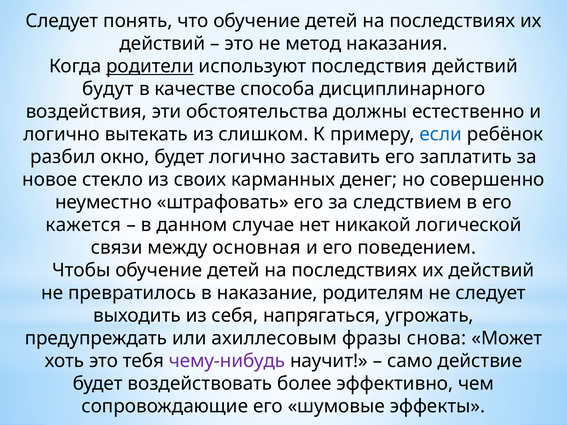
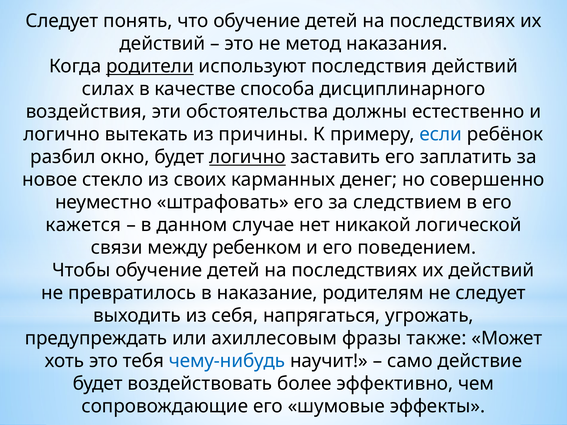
будут: будут -> силах (108, 89)
слишком: слишком -> причины (263, 134)
логично underline: none -> present (247, 157)
основная: основная -> ребенком (257, 248)
снова: снова -> также (437, 339)
чему-нибудь colour: purple -> blue (227, 361)
